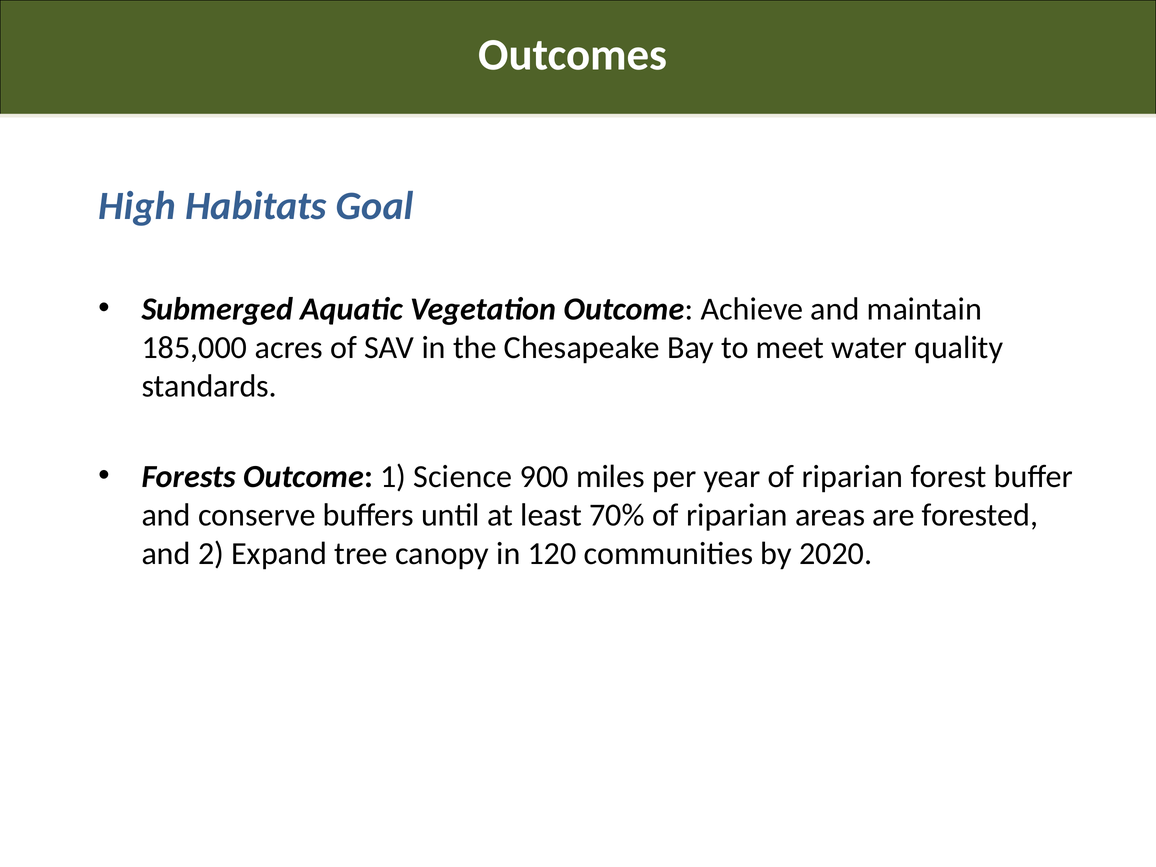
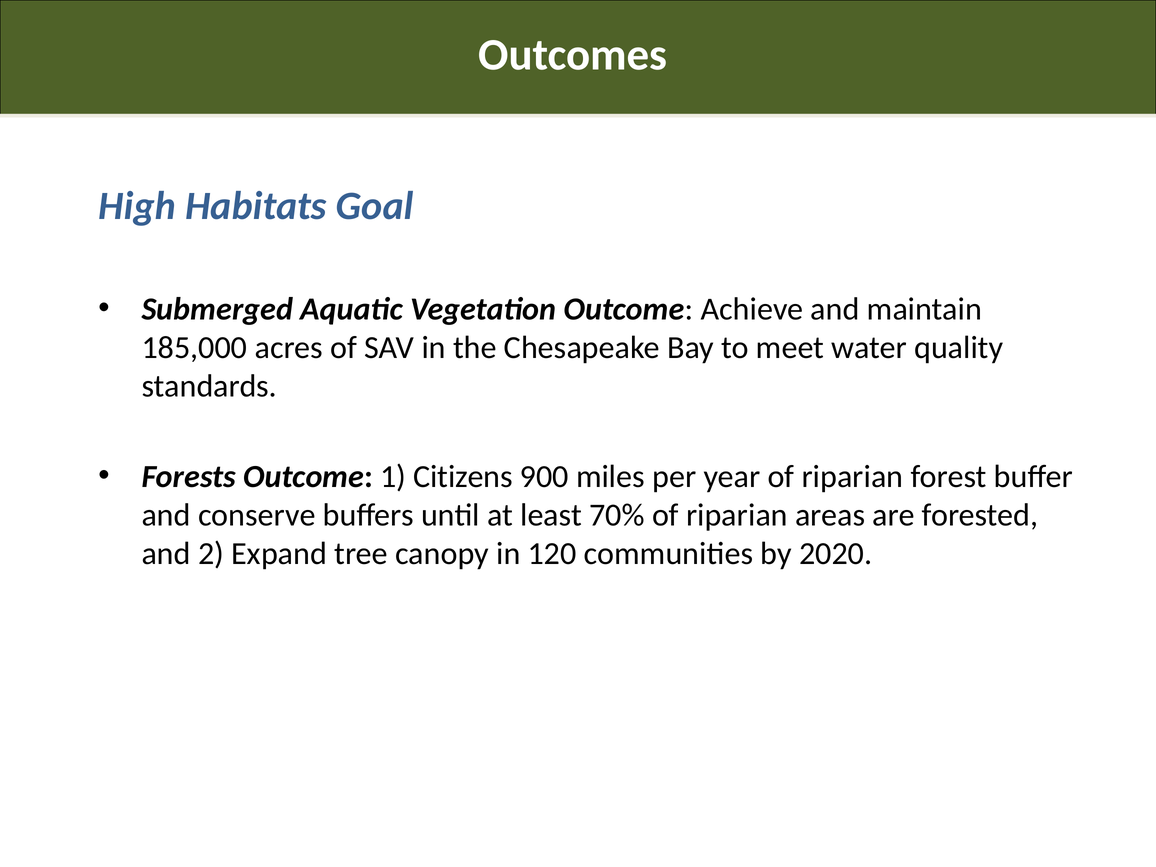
Science: Science -> Citizens (463, 476)
